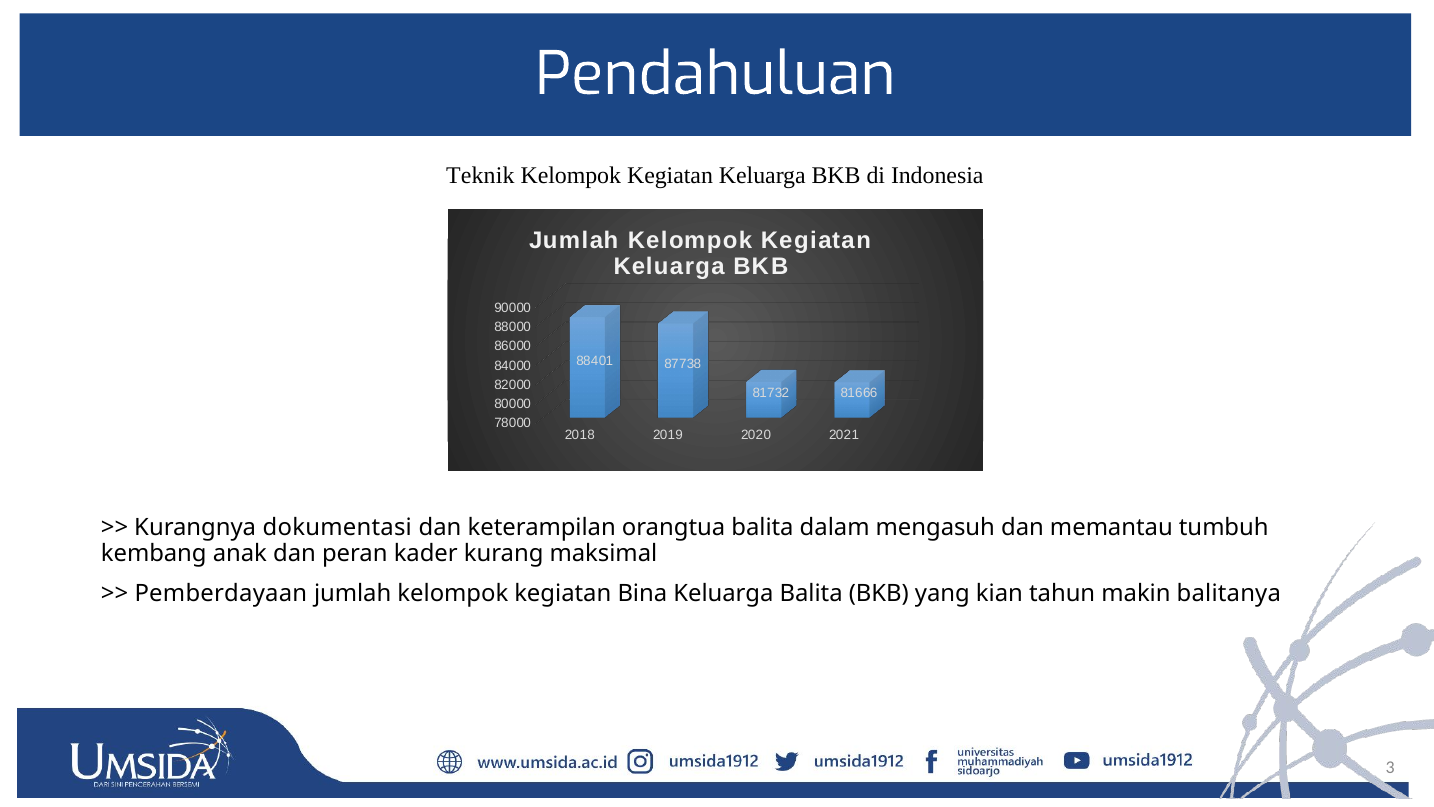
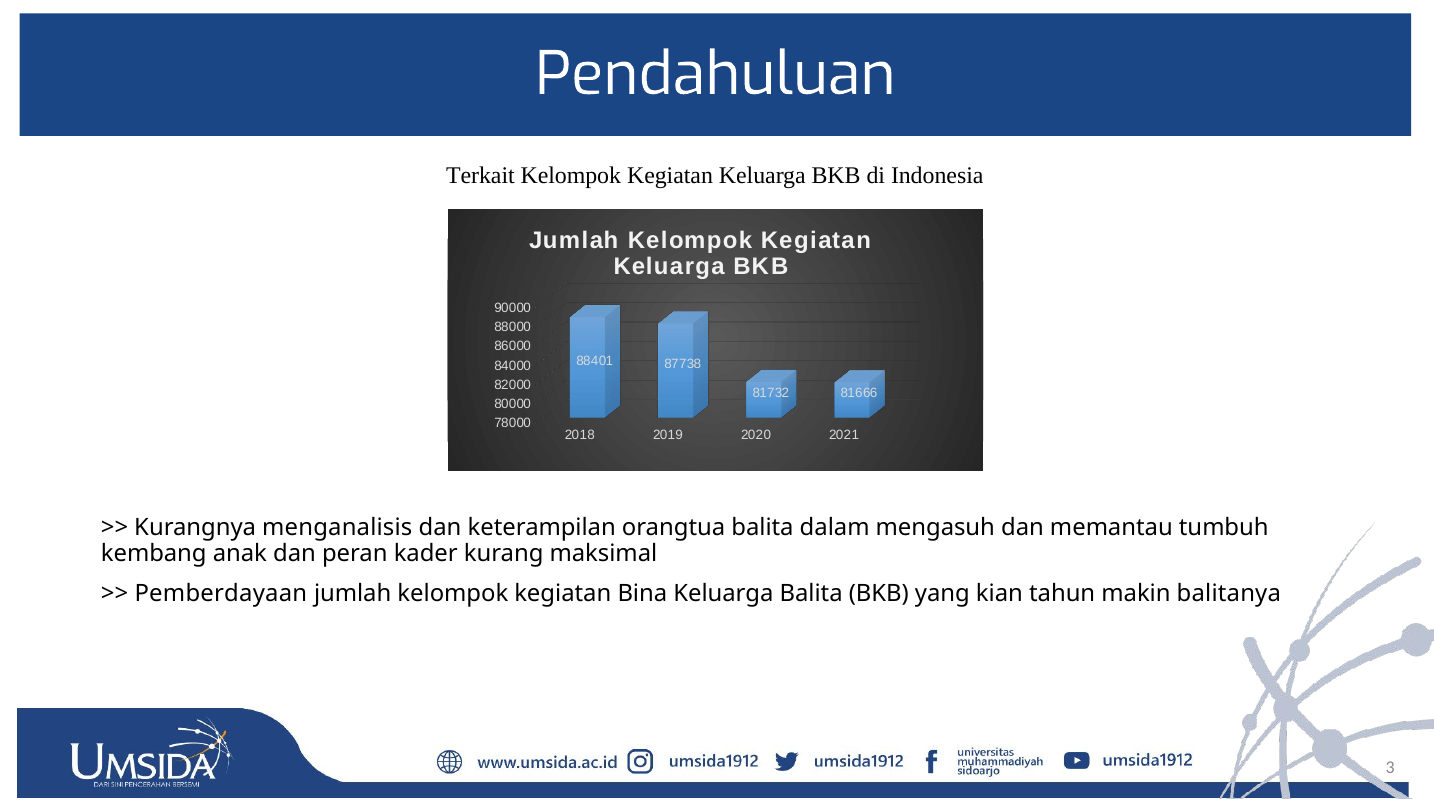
Teknik: Teknik -> Terkait (480, 176)
dokumentasi: dokumentasi -> menganalisis (337, 527)
